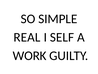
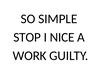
REAL: REAL -> STOP (27, 37)
SELF: SELF -> NICE (62, 37)
